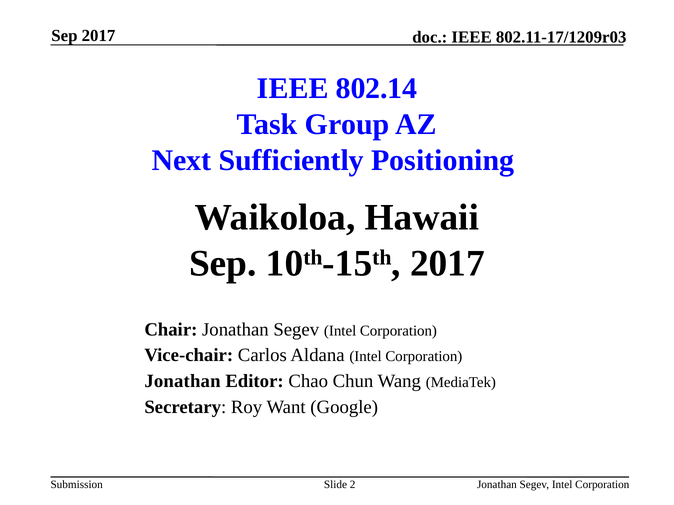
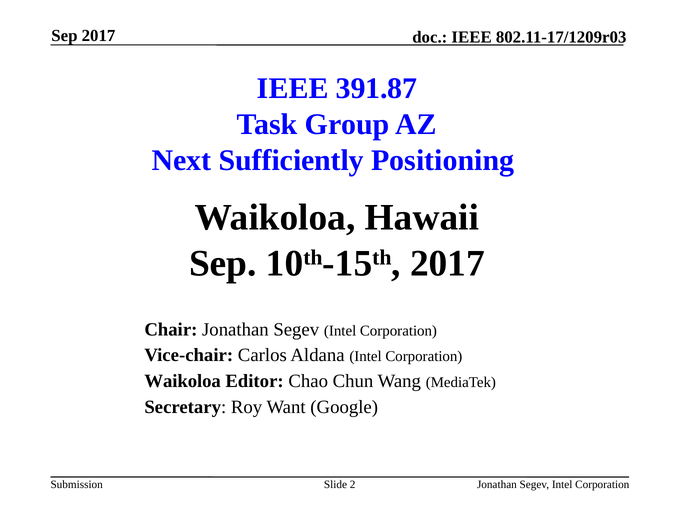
802.14: 802.14 -> 391.87 (376, 89)
Jonathan: Jonathan -> Waikoloa (183, 381)
